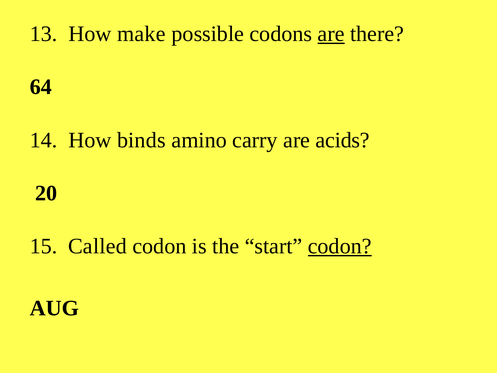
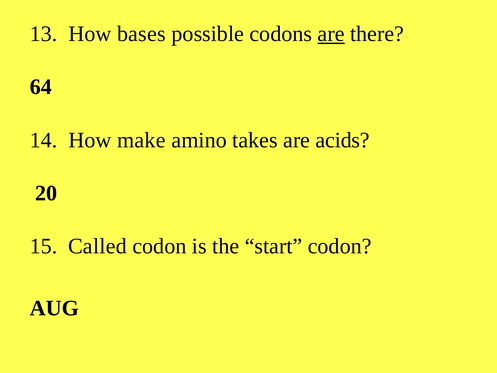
make: make -> bases (141, 34)
binds: binds -> make (141, 140)
carry: carry -> takes (255, 140)
codon underline: present -> none (340, 246)
